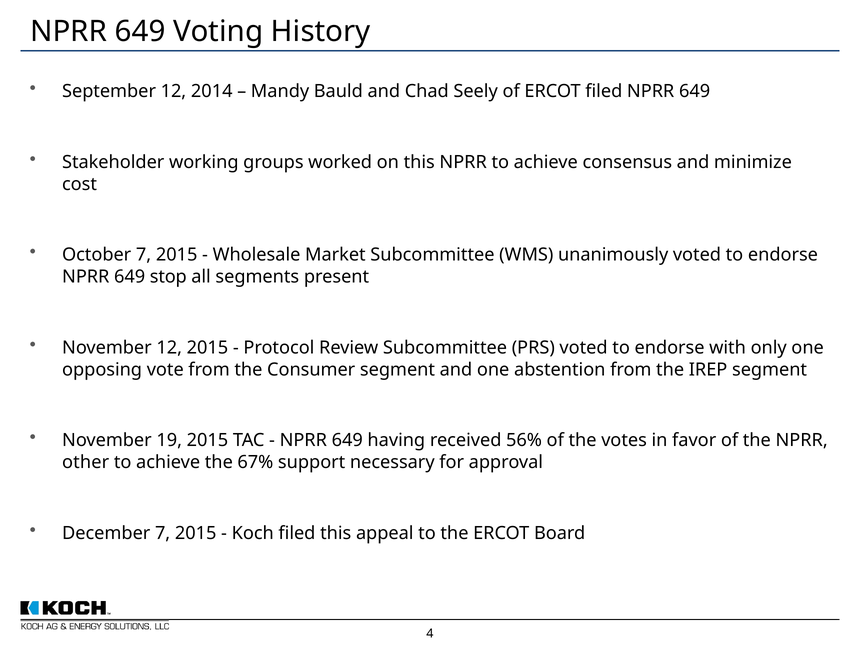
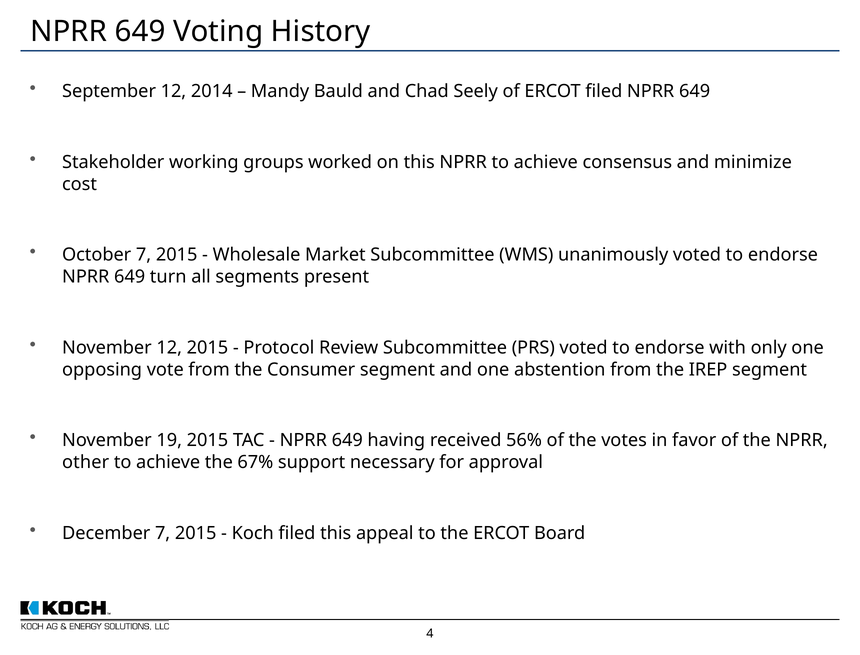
stop: stop -> turn (168, 277)
